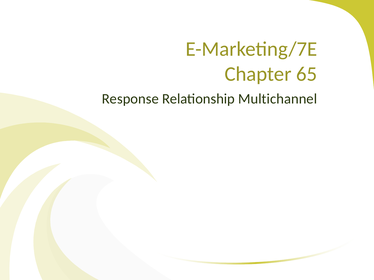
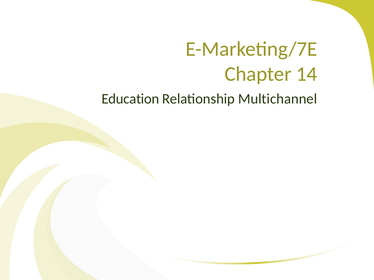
65: 65 -> 14 (307, 74)
Response: Response -> Education (130, 99)
